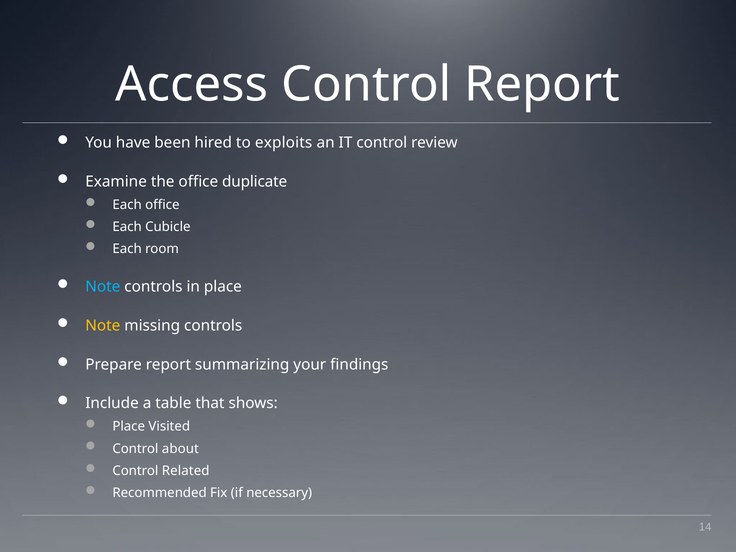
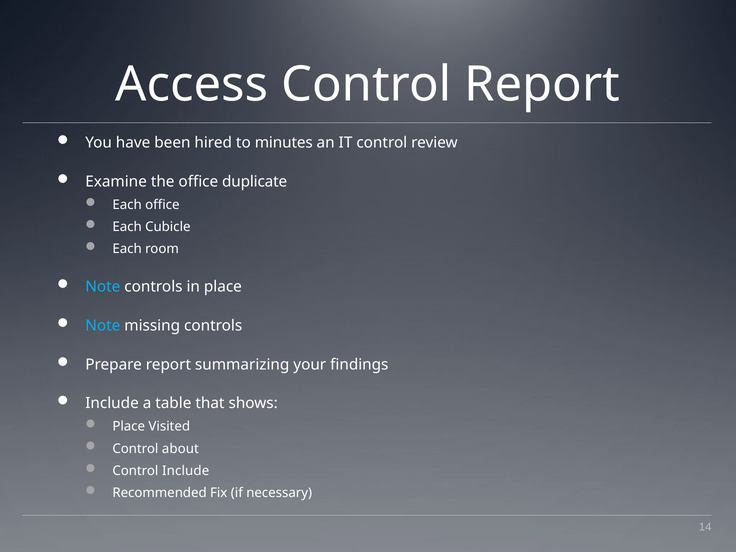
exploits: exploits -> minutes (284, 143)
Note colour: yellow -> light blue (103, 326)
Control Related: Related -> Include (186, 471)
